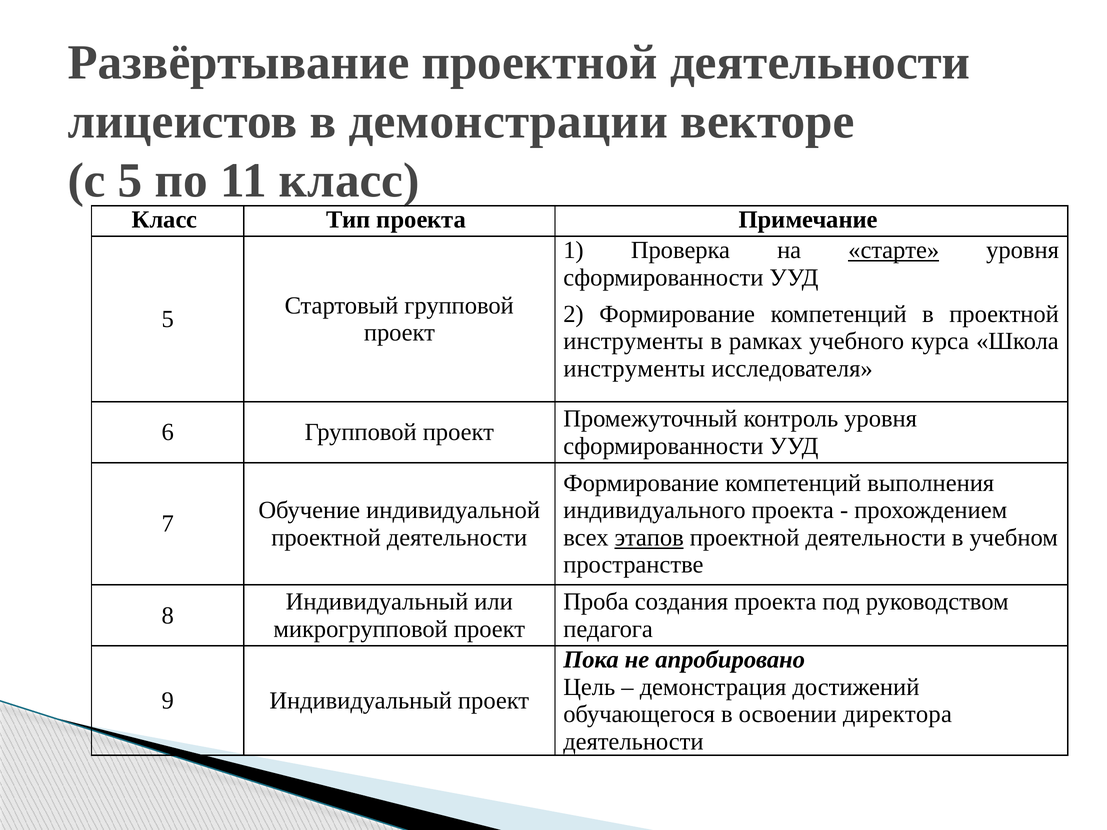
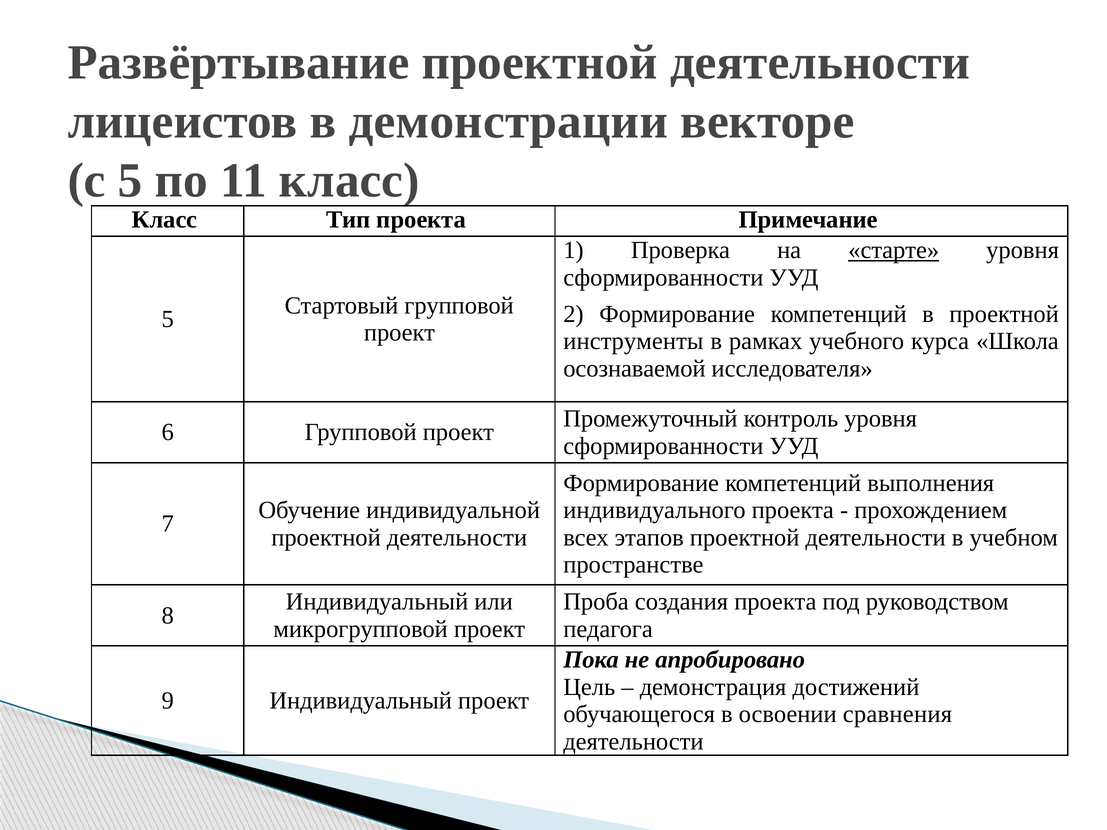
инструменты: инструменты -> осознаваемой (634, 369)
этапов underline: present -> none (649, 538)
директора: директора -> сравнения (897, 714)
